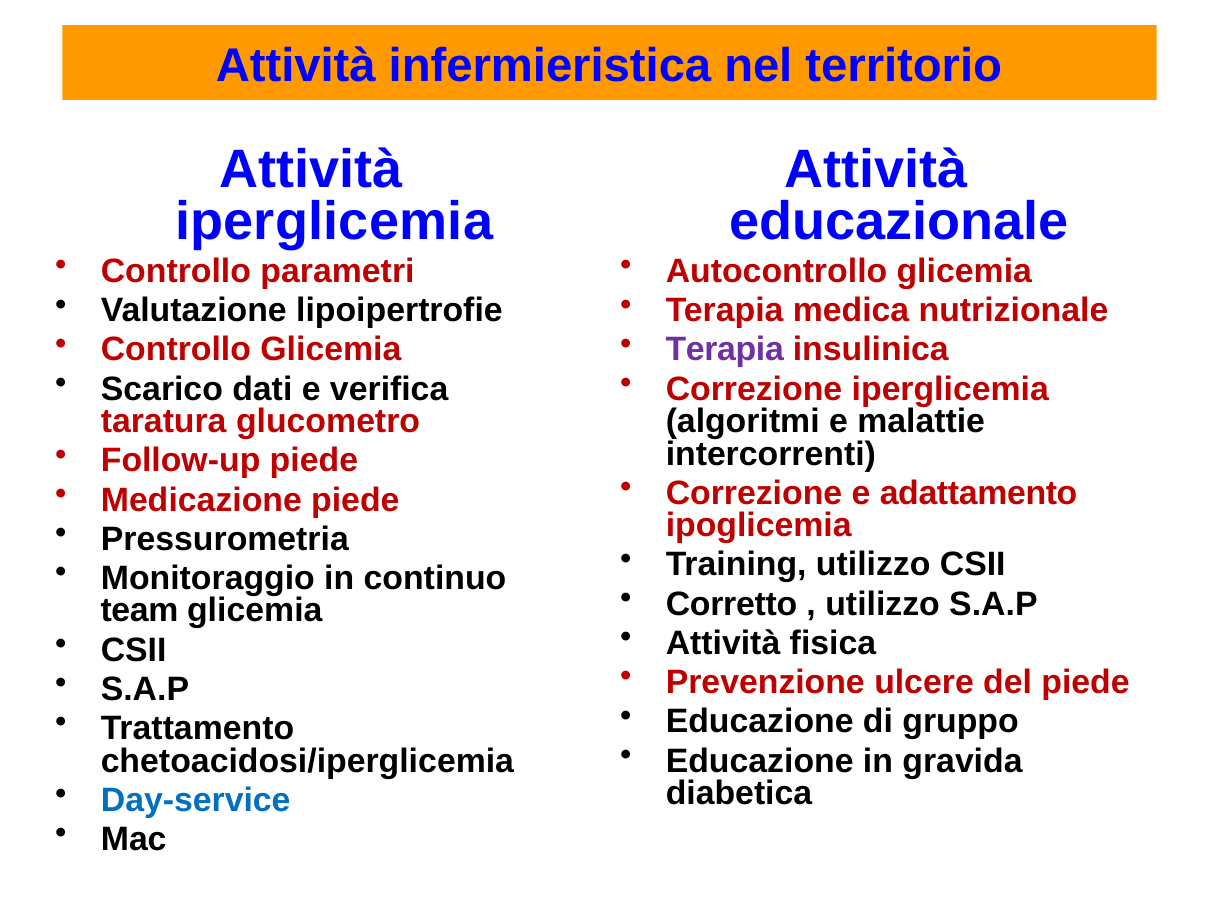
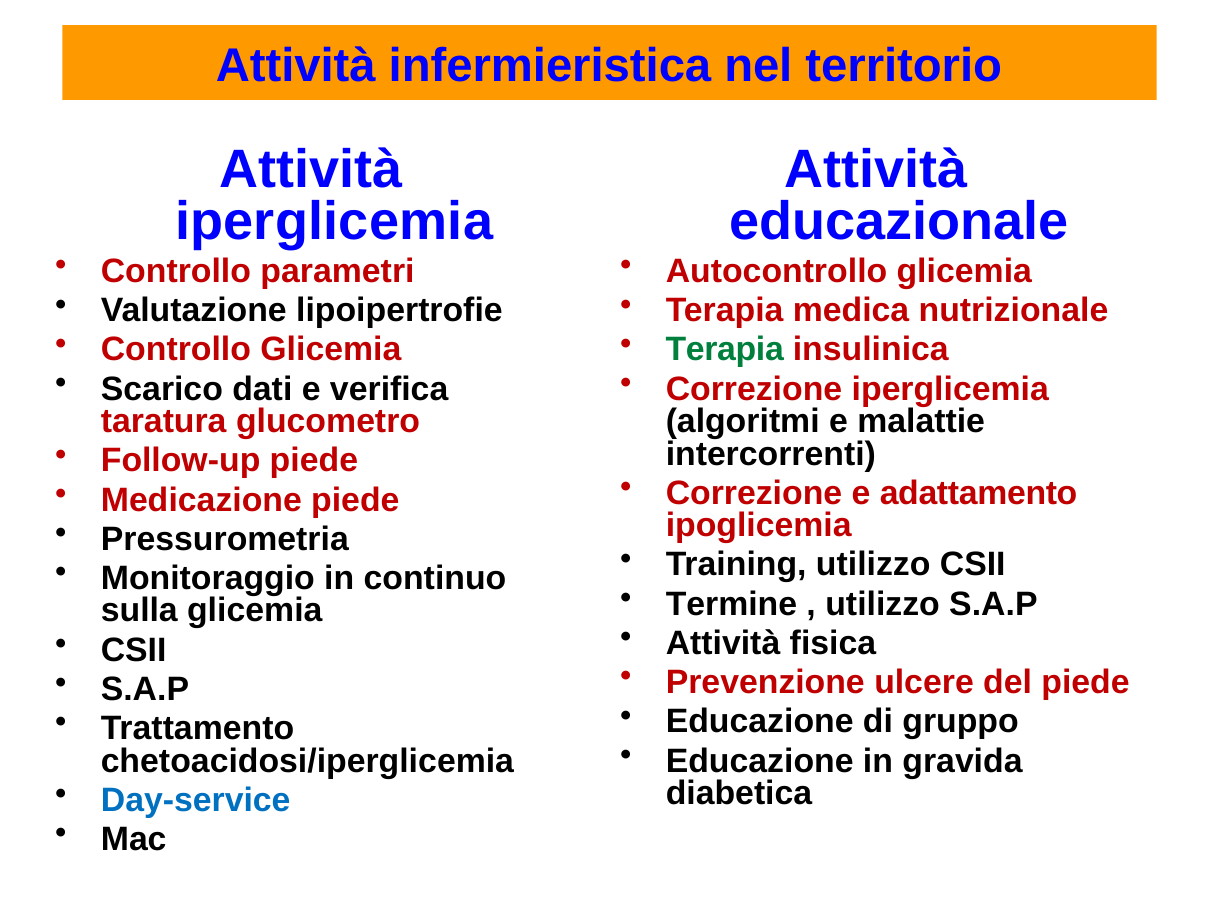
Terapia colour: purple -> green (725, 350)
Corretto: Corretto -> Termine (731, 604)
team: team -> sulla (139, 611)
